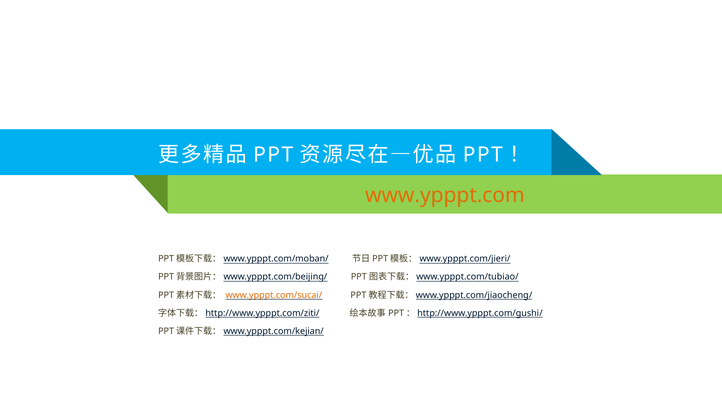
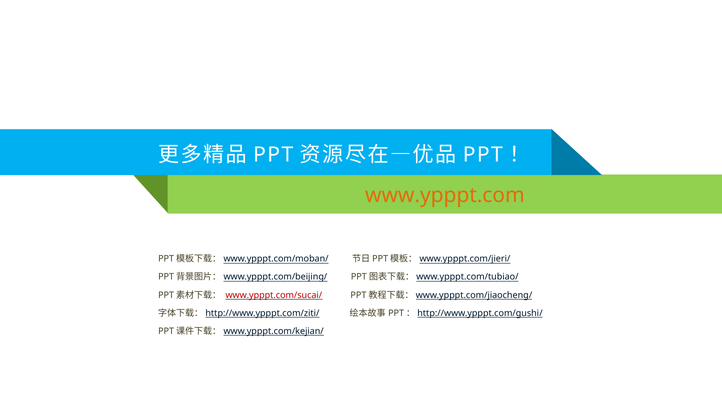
www.ypppt.com/sucai/ colour: orange -> red (274, 295)
